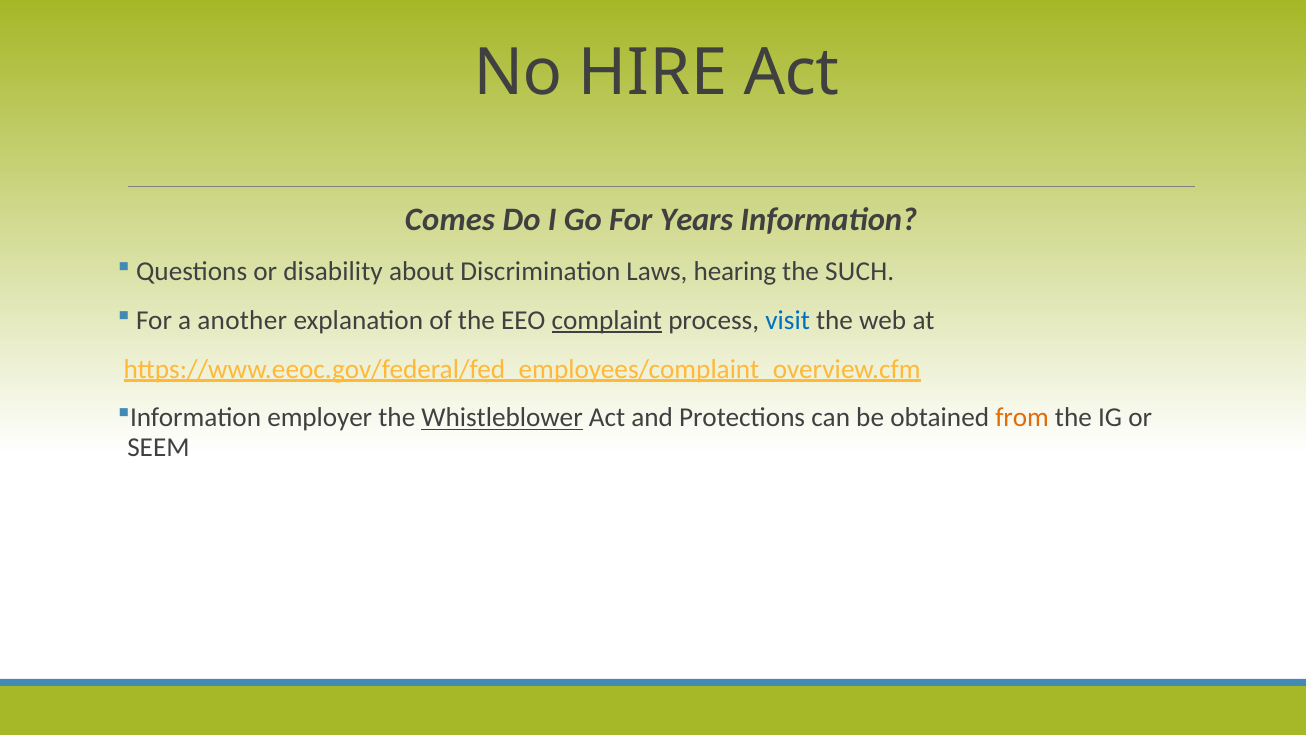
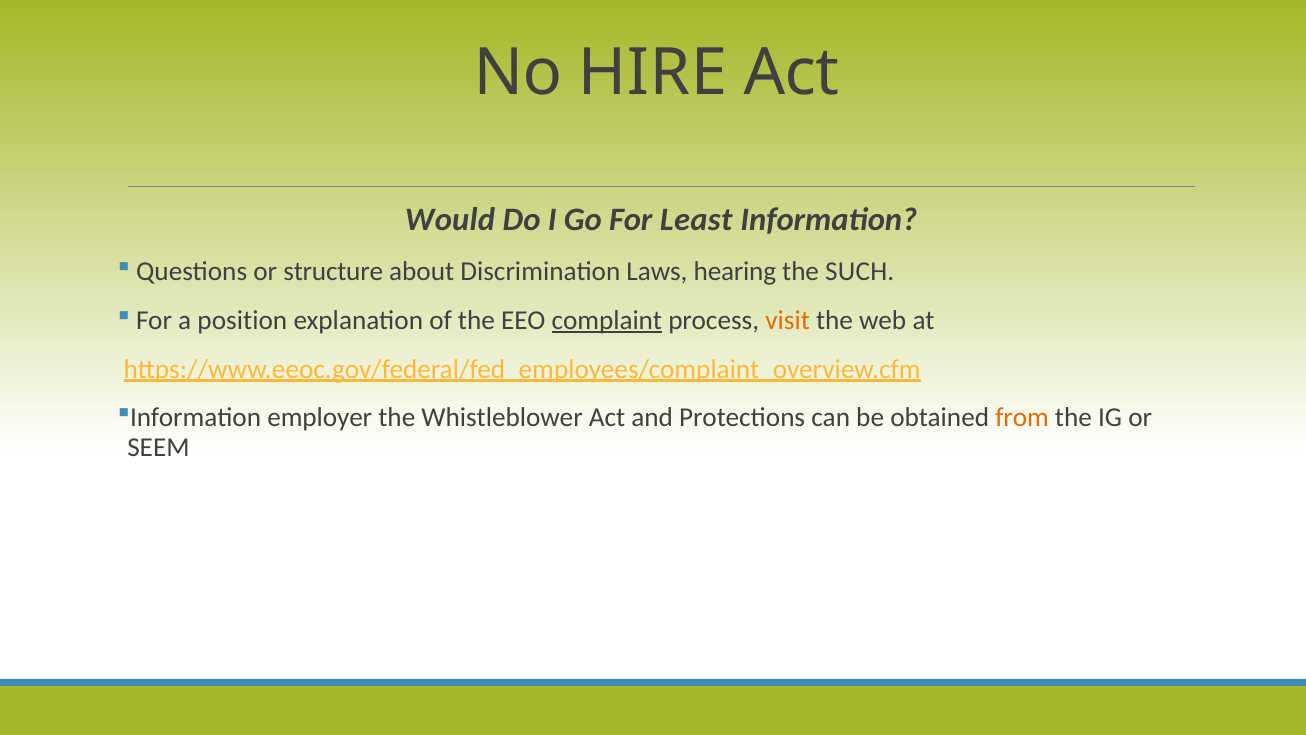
Comes: Comes -> Would (450, 220)
Years: Years -> Least (696, 220)
disability: disability -> structure (333, 271)
another: another -> position (242, 320)
visit colour: blue -> orange (788, 320)
Whistleblower underline: present -> none (502, 417)
